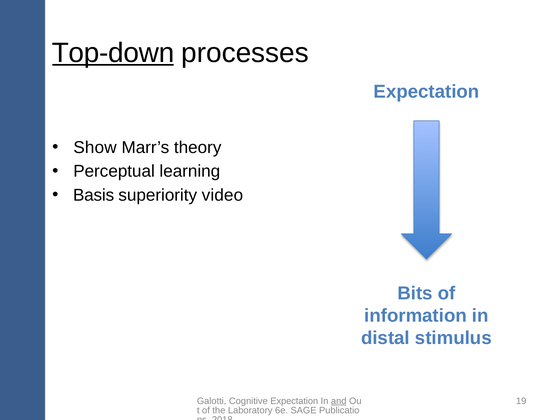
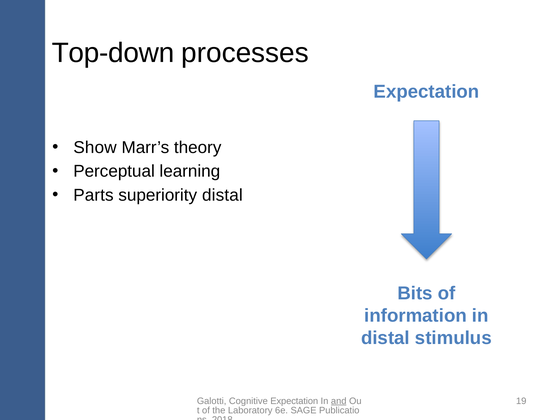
Top-down underline: present -> none (113, 53)
Basis: Basis -> Parts (93, 195)
superiority video: video -> distal (222, 195)
